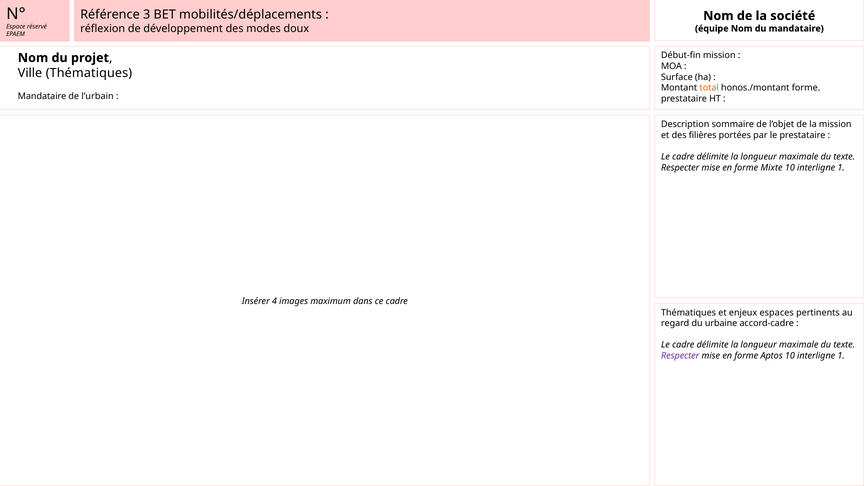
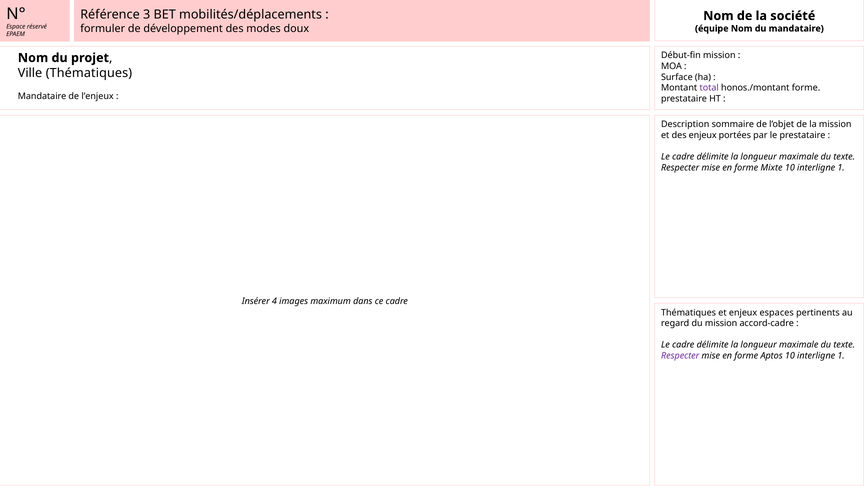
réflexion: réflexion -> formuler (103, 29)
total colour: orange -> purple (709, 88)
l’urbain: l’urbain -> l’enjeux (98, 97)
des filières: filières -> enjeux (703, 135)
du urbaine: urbaine -> mission (721, 323)
